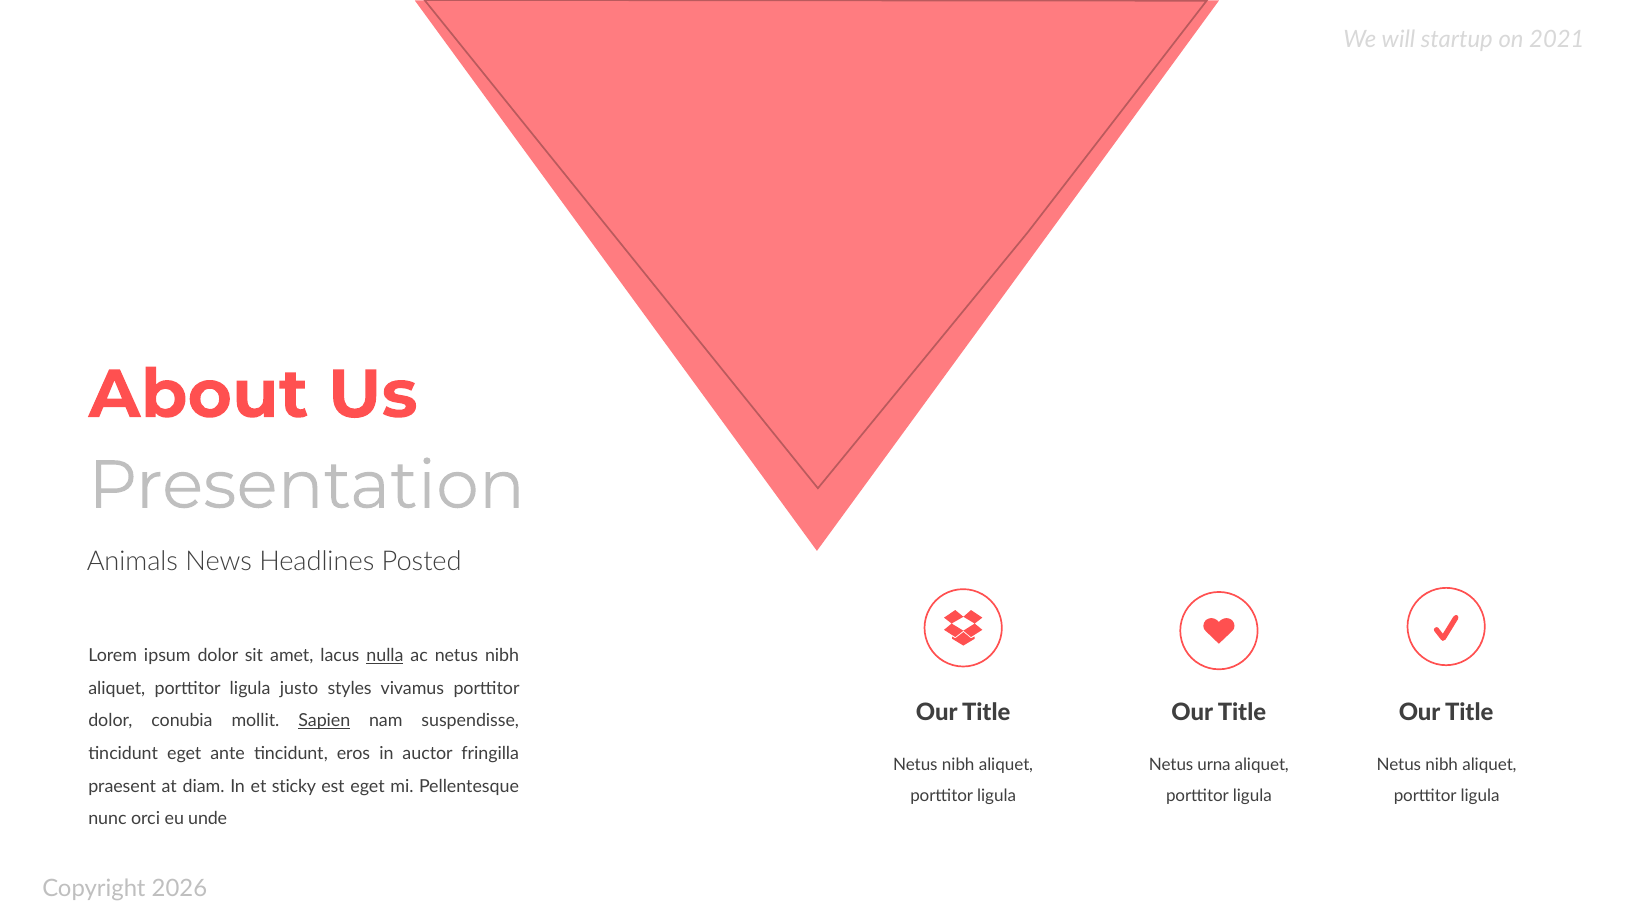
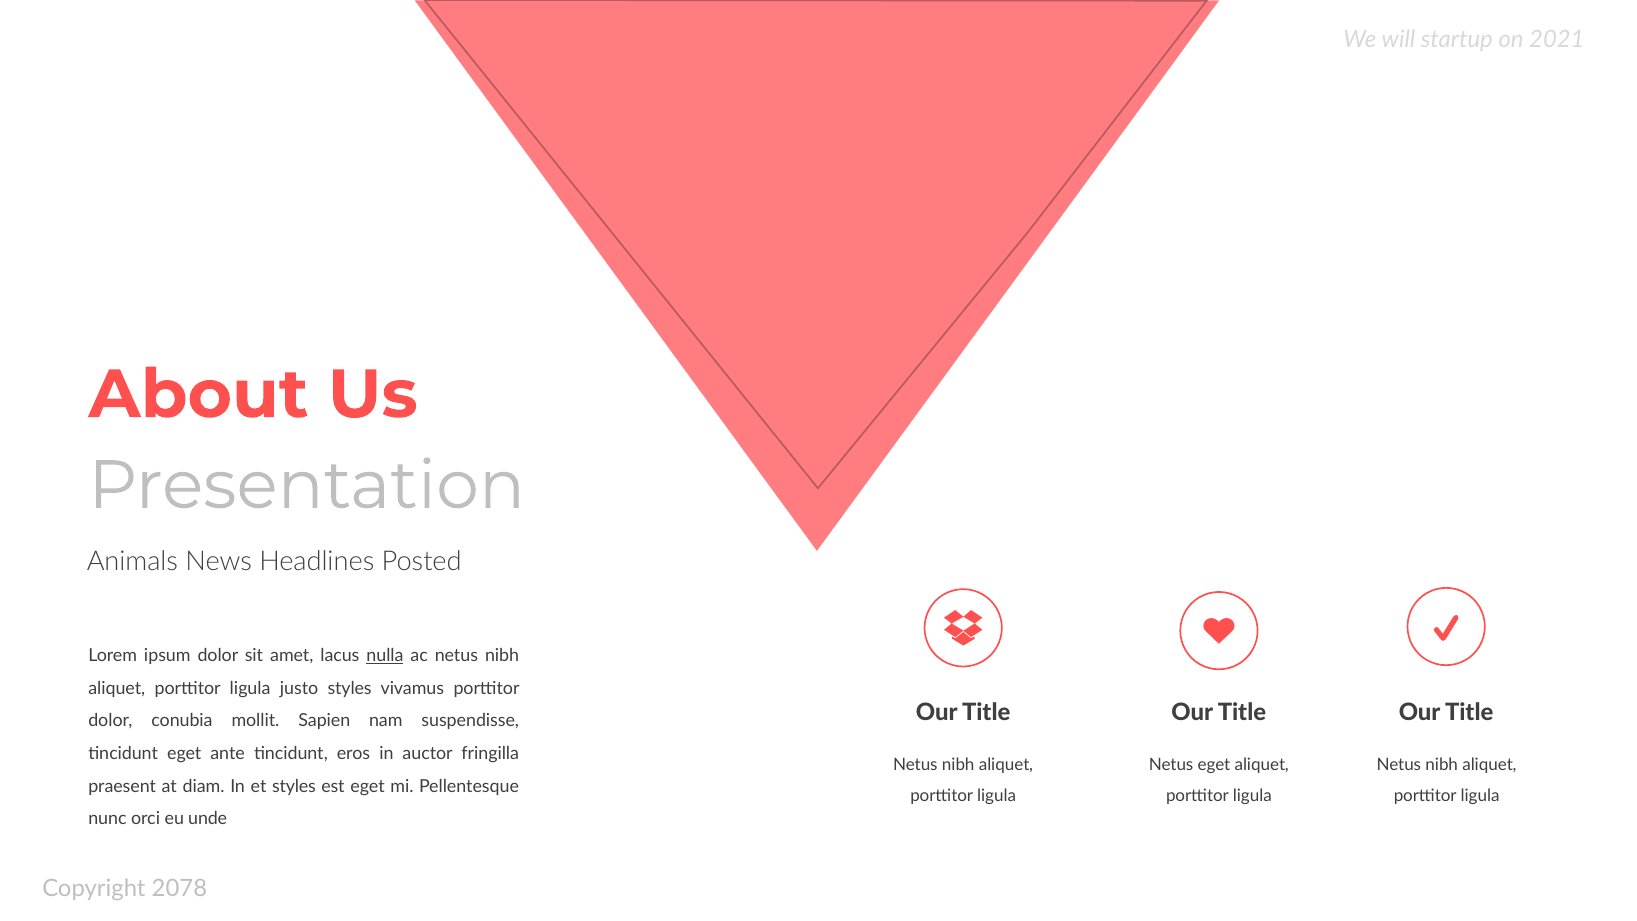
Sapien underline: present -> none (324, 721)
Netus urna: urna -> eget (1214, 765)
et sticky: sticky -> styles (294, 786)
2026: 2026 -> 2078 (179, 888)
